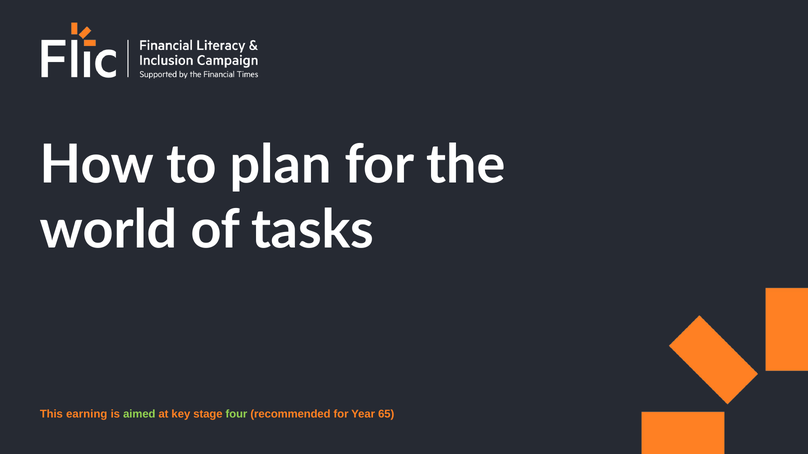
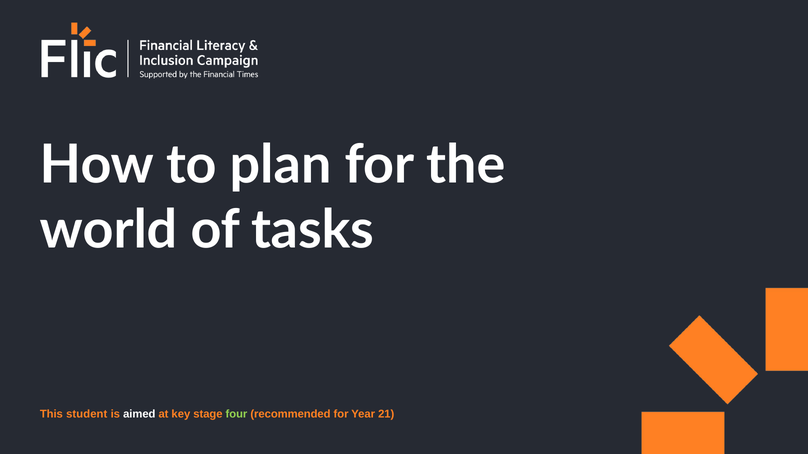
earning: earning -> student (87, 415)
aimed colour: light green -> white (139, 415)
65: 65 -> 21 (386, 415)
